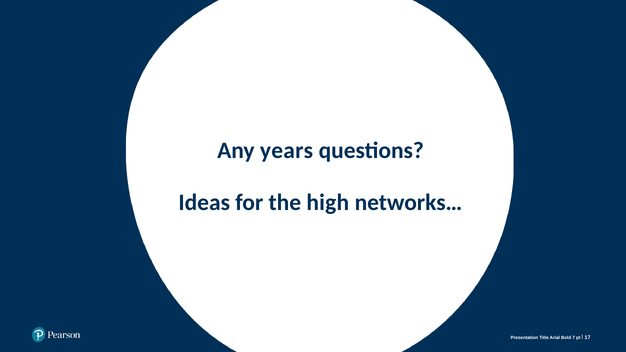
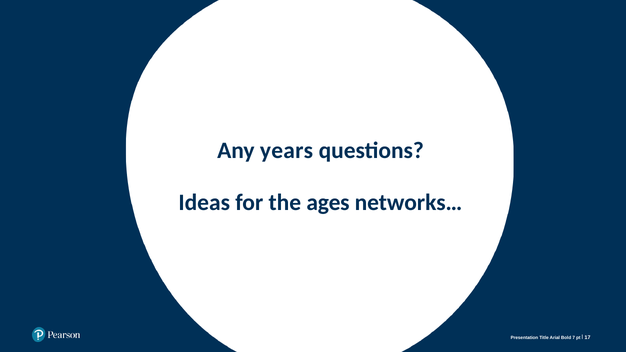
high: high -> ages (328, 203)
